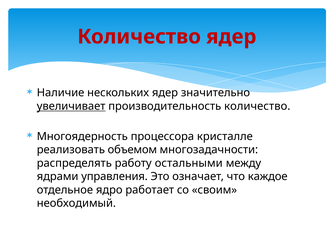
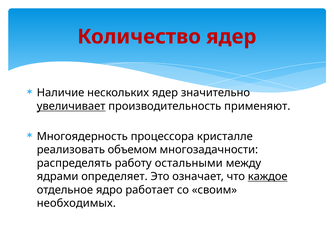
производительность количество: количество -> применяют (257, 106)
управления: управления -> определяет (114, 176)
каждое underline: none -> present (268, 176)
необходимый: необходимый -> необходимых (76, 203)
